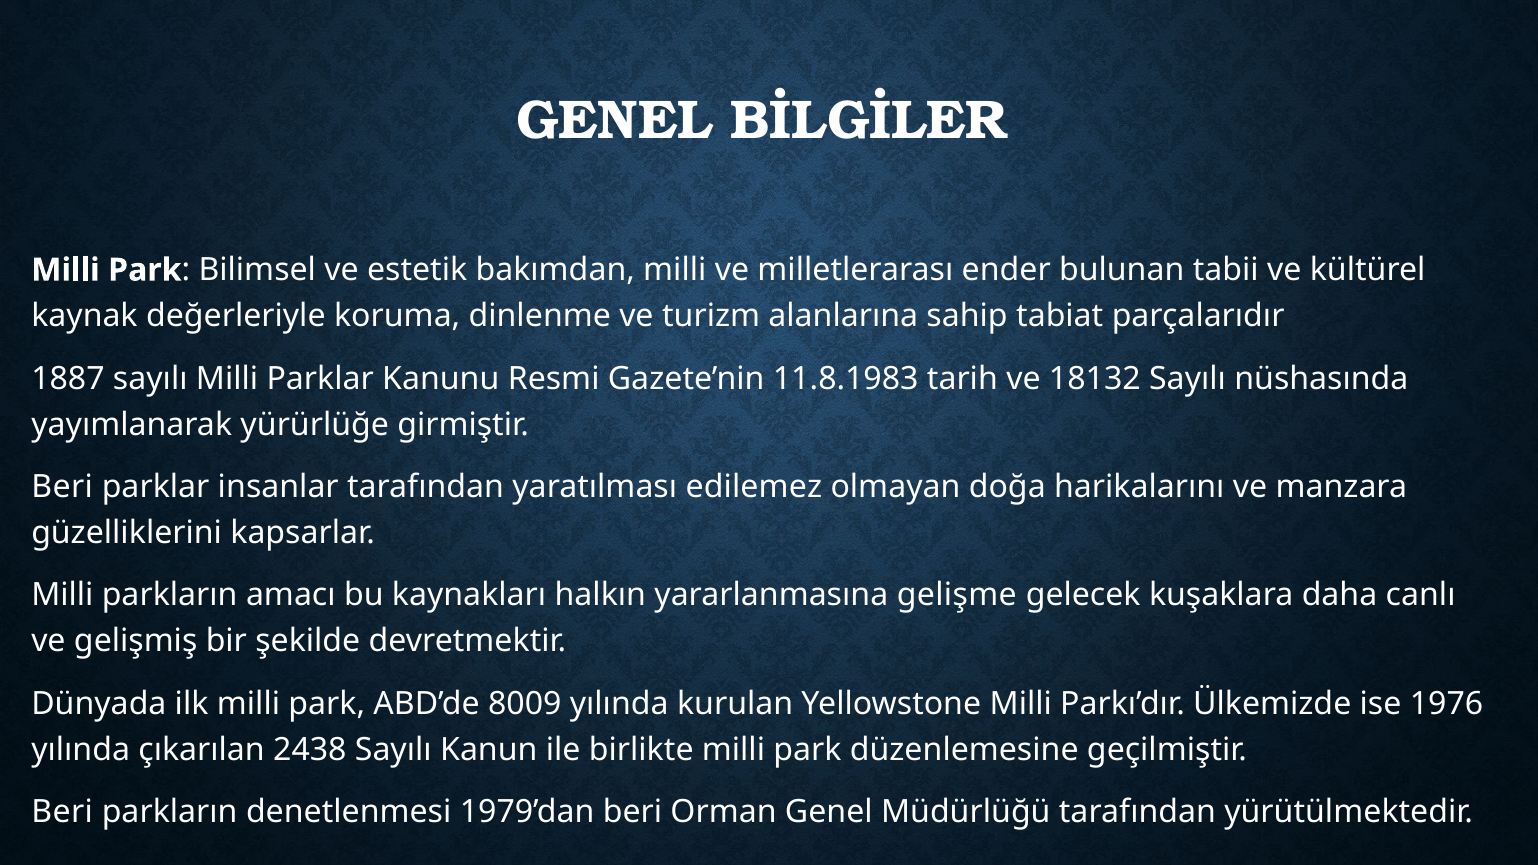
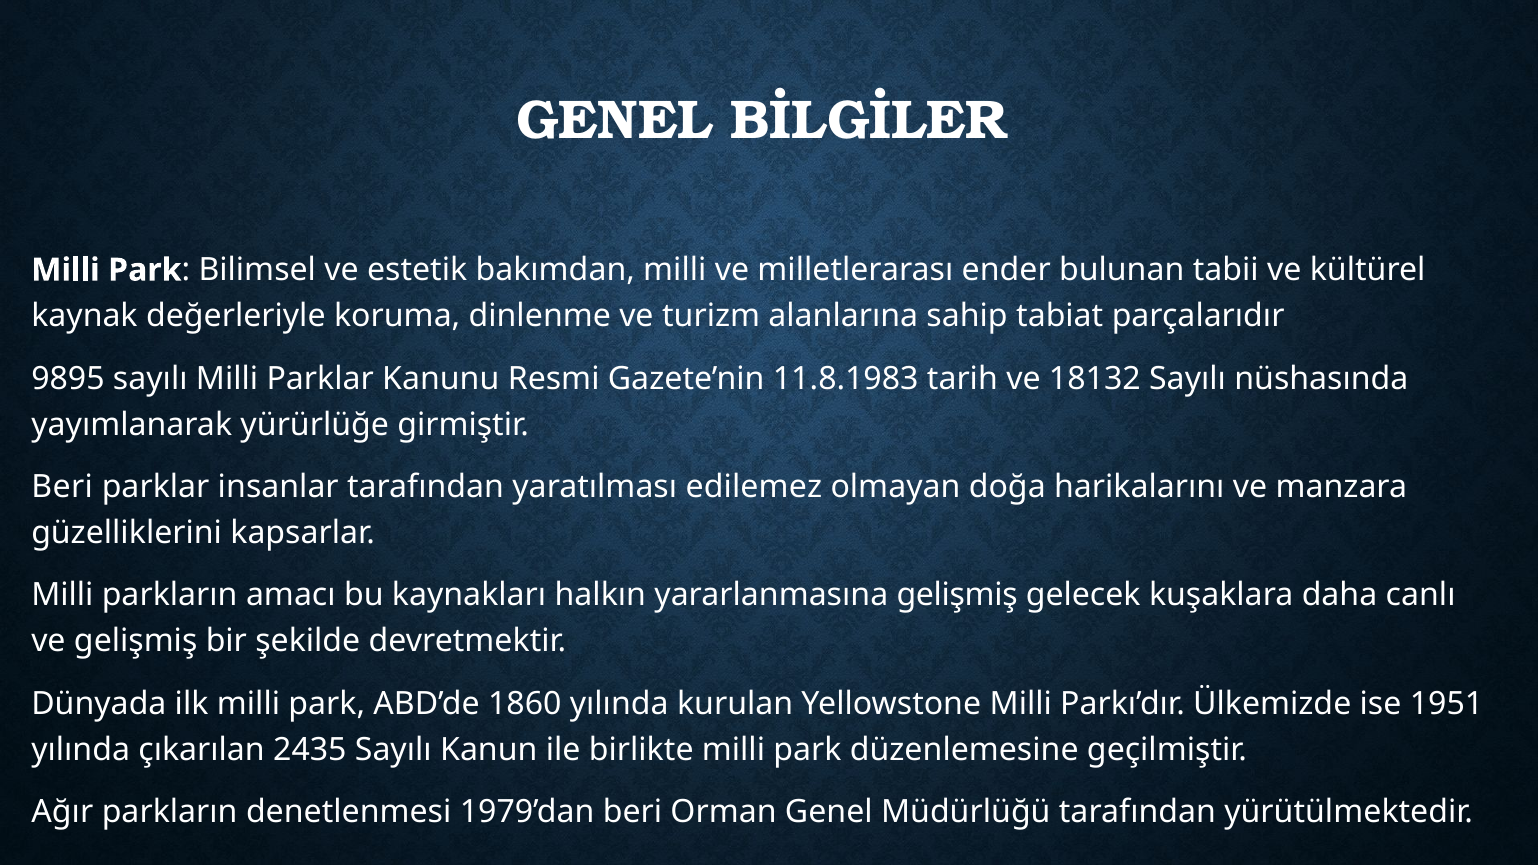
1887: 1887 -> 9895 (68, 378)
yararlanmasına gelişme: gelişme -> gelişmiş (957, 595)
8009: 8009 -> 1860 (525, 704)
1976: 1976 -> 1951 (1446, 704)
2438: 2438 -> 2435 (310, 750)
Beri: Beri -> Ağır (62, 812)
